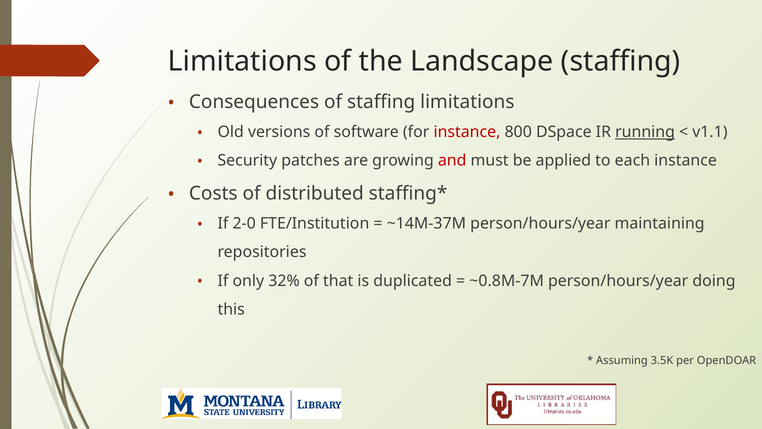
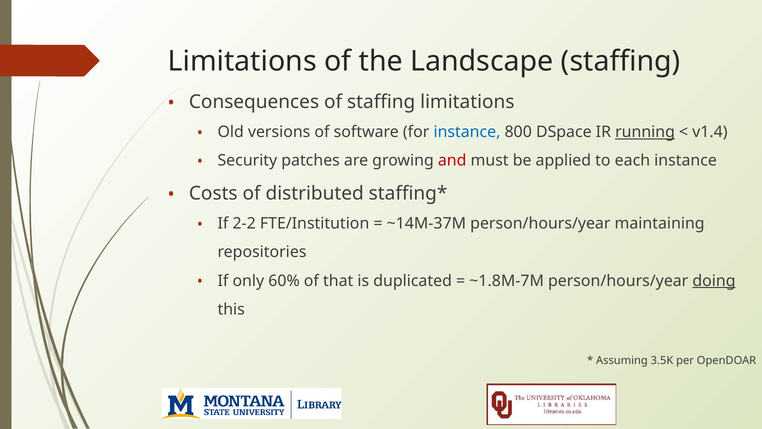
instance colour: red -> blue (467, 132)
v1.1: v1.1 -> v1.4 (710, 132)
2-0: 2-0 -> 2-2 (244, 223)
32%: 32% -> 60% (284, 281)
~0.8M-7M: ~0.8M-7M -> ~1.8M-7M (507, 281)
doing underline: none -> present (714, 281)
